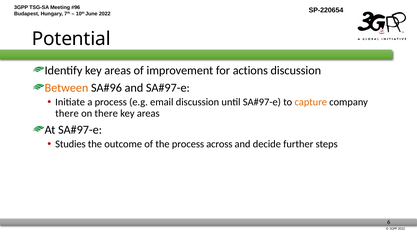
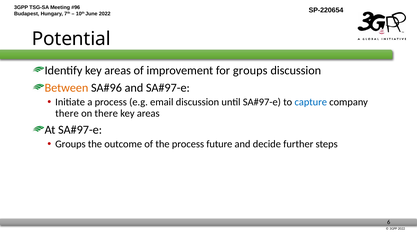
for actions: actions -> groups (250, 71)
capture colour: orange -> blue (311, 102)
Studies: Studies -> Groups (70, 145)
across: across -> future (219, 145)
